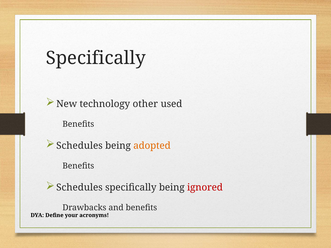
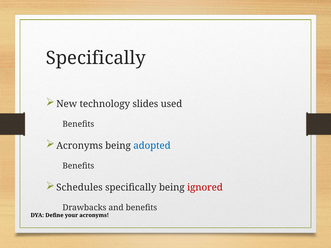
other: other -> slides (145, 104)
Schedules: Schedules -> Acronyms (80, 146)
adopted colour: orange -> blue (152, 146)
